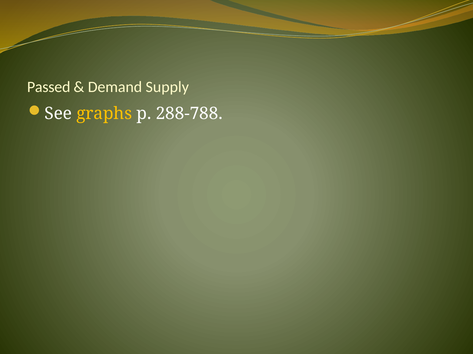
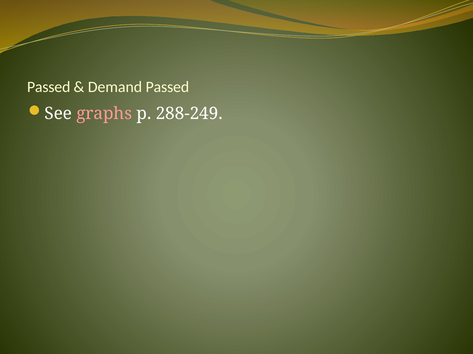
Demand Supply: Supply -> Passed (167, 87)
graphs colour: yellow -> pink (104, 114)
288-788: 288-788 -> 288-249 (189, 114)
